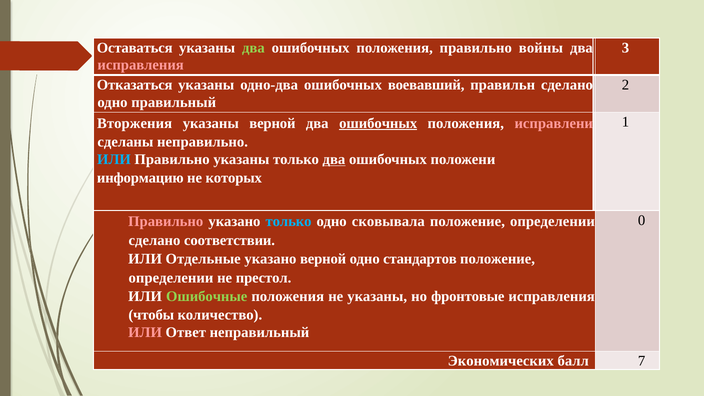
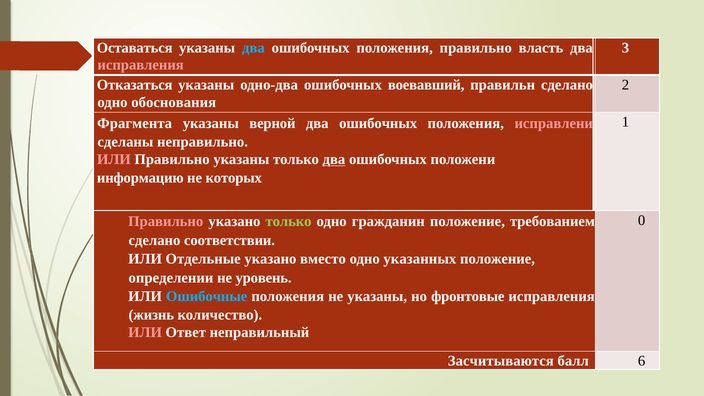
два colour: light green -> light blue (253, 48)
войны: войны -> власть (541, 48)
правильный: правильный -> обоснования (174, 102)
Вторжения: Вторжения -> Фрагмента (135, 123)
ошибочных underline: present -> none (378, 123)
ИЛИ colour: light blue -> pink (114, 159)
только colour: light blue -> light green (289, 222)
сковывала: сковывала -> гражданин (388, 222)
определении: определении -> требованием (552, 222)
указано верной: верной -> вместо (323, 259)
стандартов: стандартов -> указанных (420, 259)
престол: престол -> уровень (264, 278)
Ошибочные colour: light green -> light blue (207, 296)
чтобы: чтобы -> жизнь (151, 315)
Экономических: Экономических -> Засчитываются (501, 361)
7: 7 -> 6 (642, 361)
